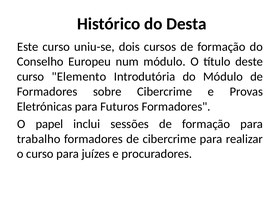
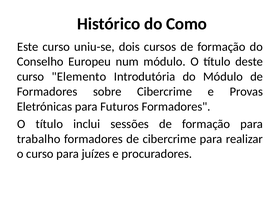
Desta: Desta -> Como (187, 24)
papel: papel -> título (49, 124)
